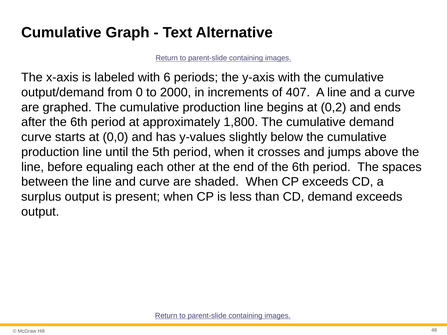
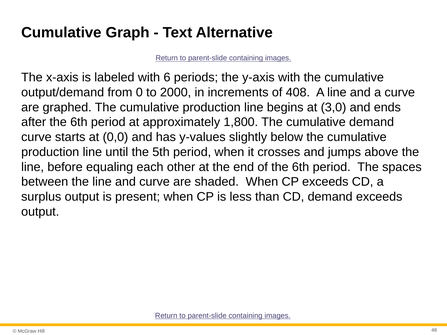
407: 407 -> 408 (298, 93)
0,2: 0,2 -> 3,0 (334, 107)
